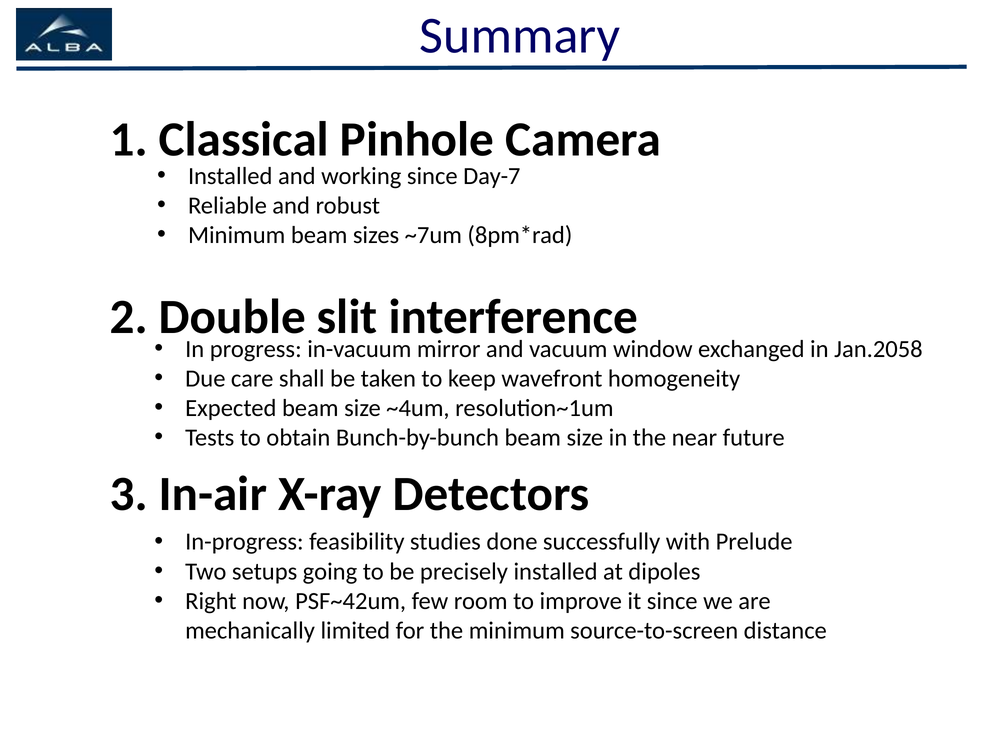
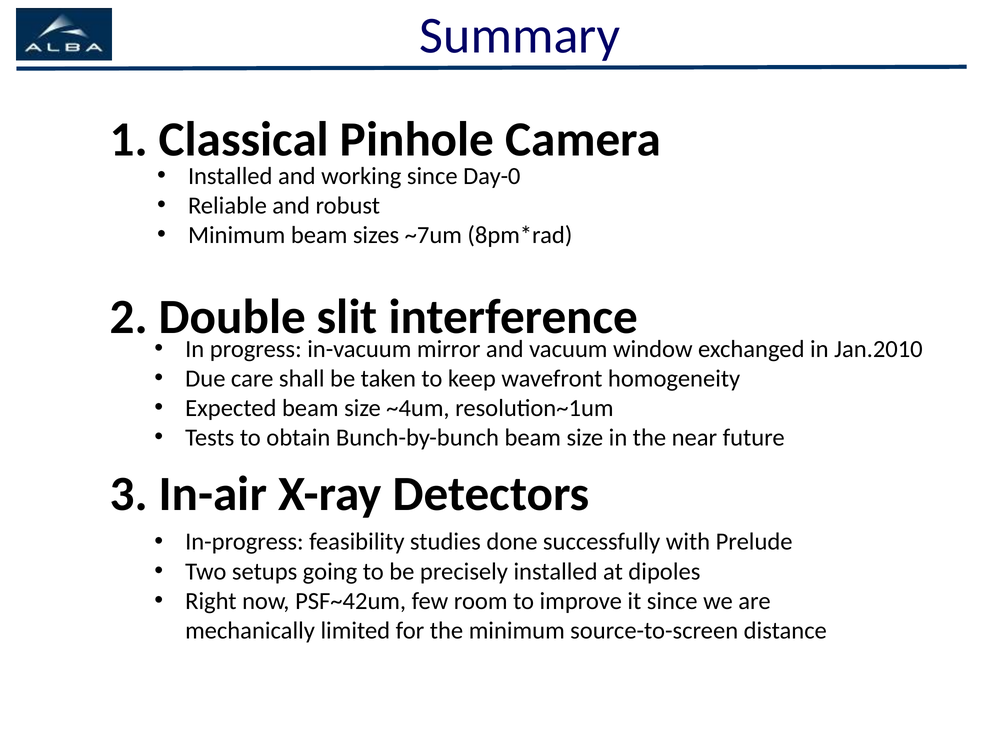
Day-7: Day-7 -> Day-0 (492, 176)
Jan.2058: Jan.2058 -> Jan.2010 (878, 349)
